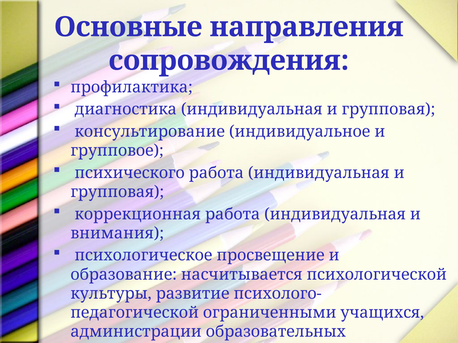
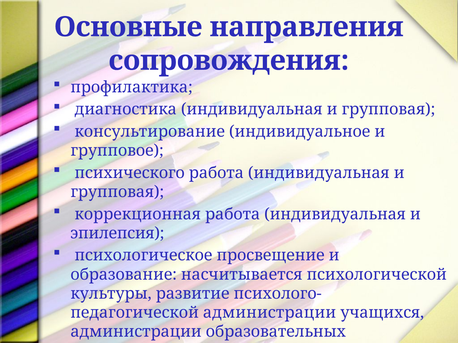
внимания: внимания -> эпилепсия (117, 234)
ограниченными: ограниченными -> администрации (270, 313)
